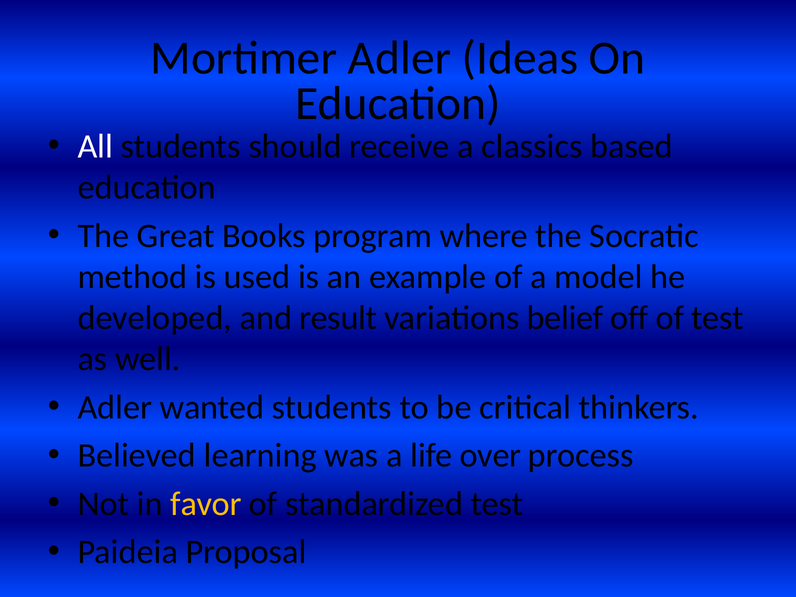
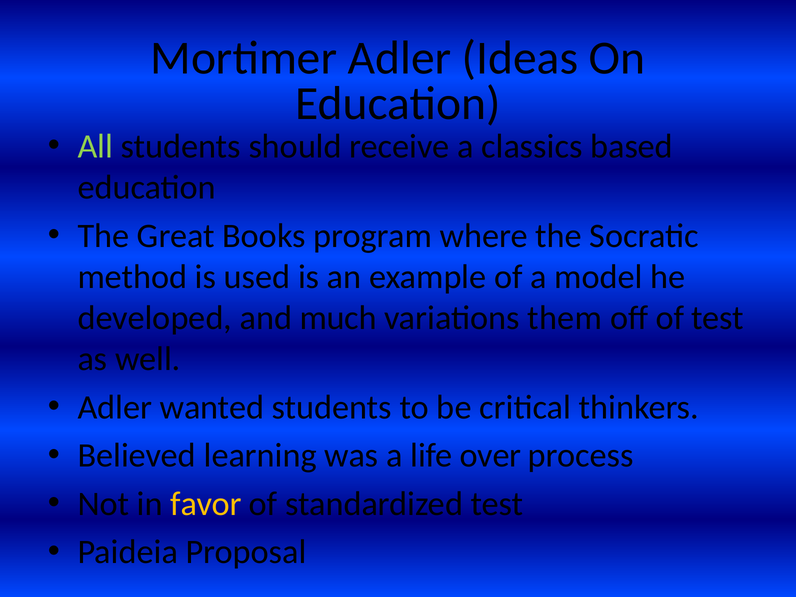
All colour: white -> light green (95, 146)
result: result -> much (338, 318)
belief: belief -> them (565, 318)
